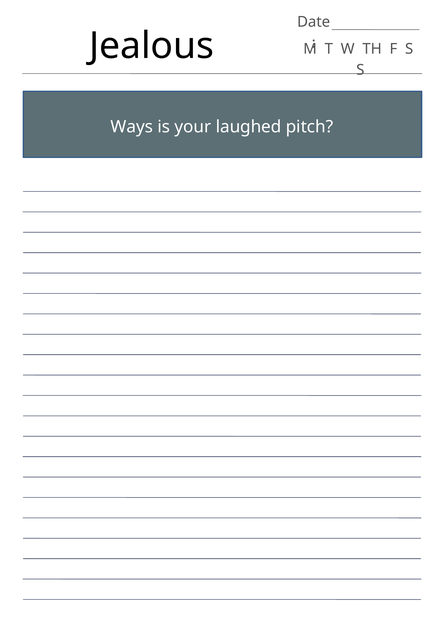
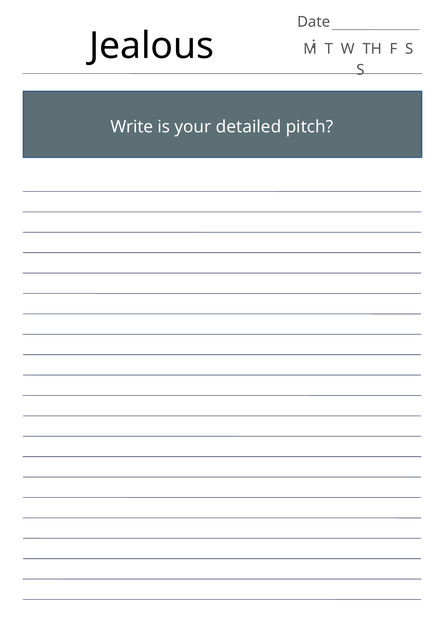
Ways: Ways -> Write (132, 127)
laughed: laughed -> detailed (249, 127)
